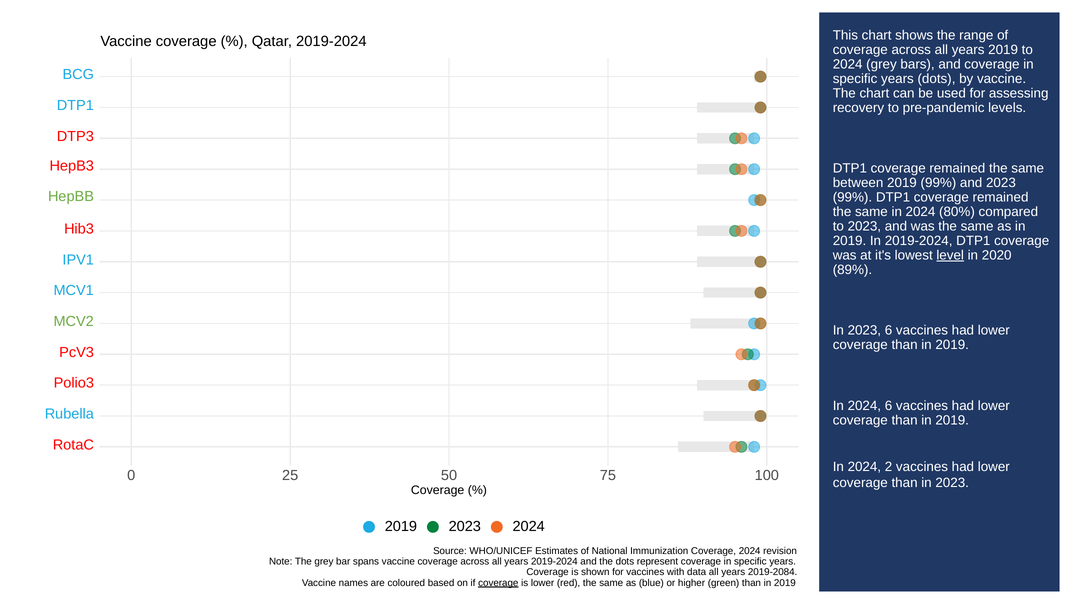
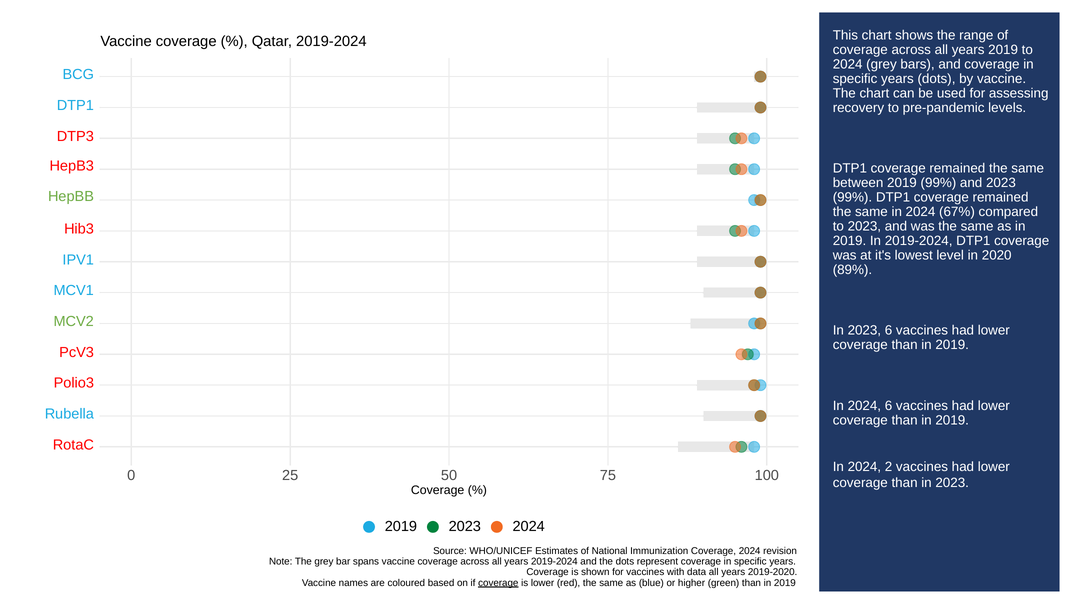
80%: 80% -> 67% (957, 212)
level underline: present -> none (950, 255)
2019-2084: 2019-2084 -> 2019-2020 (773, 572)
